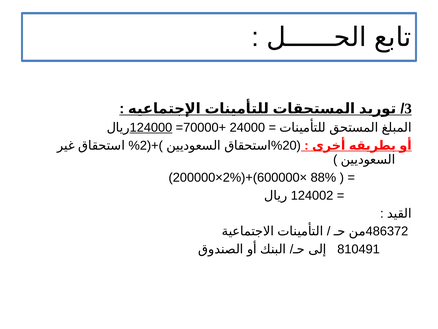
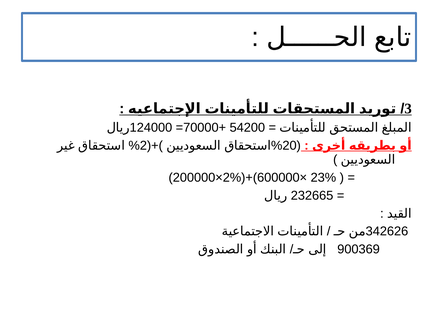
124000 underline: present -> none (151, 127)
24000: 24000 -> 54200 (247, 127)
88%: 88% -> 23% (323, 177)
124002: 124002 -> 232665 (312, 195)
486372: 486372 -> 342626 (387, 231)
810491: 810491 -> 900369 (359, 249)
